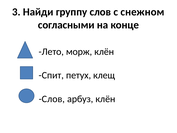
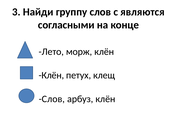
снежном: снежном -> являются (143, 12)
Спит: Спит -> Клён (51, 75)
